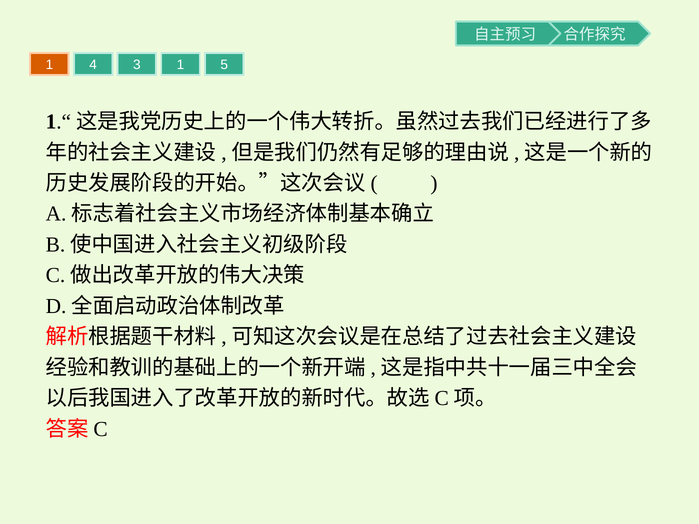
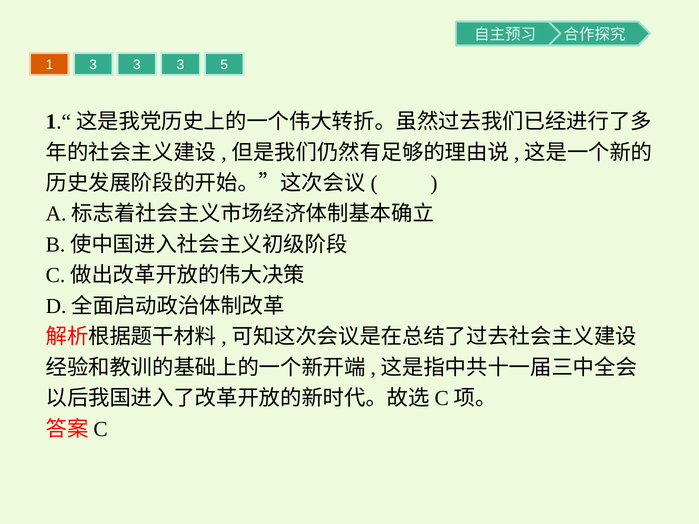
1 4: 4 -> 3 (93, 65)
1: 1 -> 3 (181, 65)
